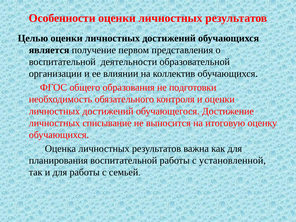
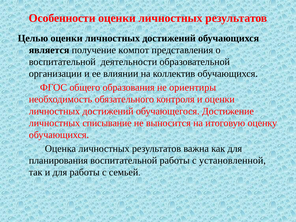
первом: первом -> компот (134, 50)
подготовки: подготовки -> ориентиры (193, 87)
